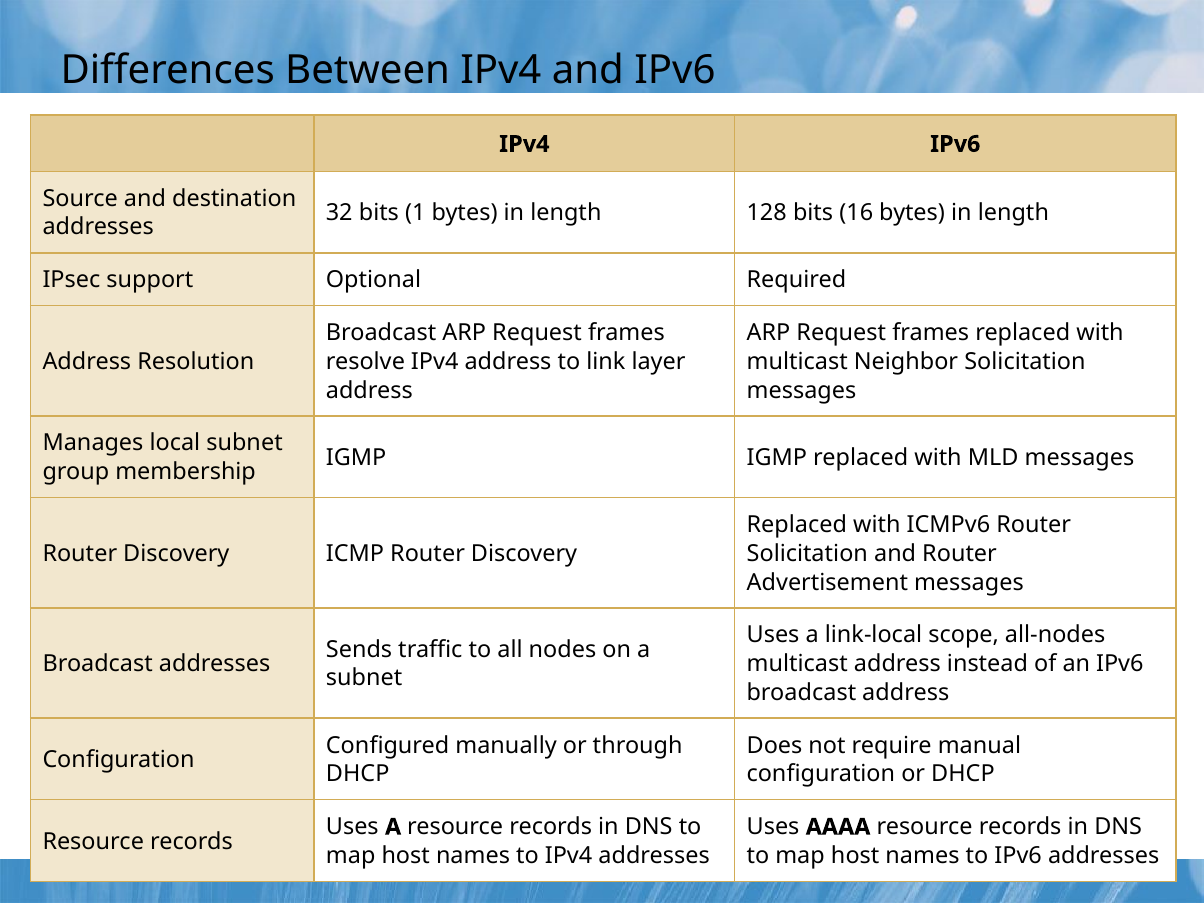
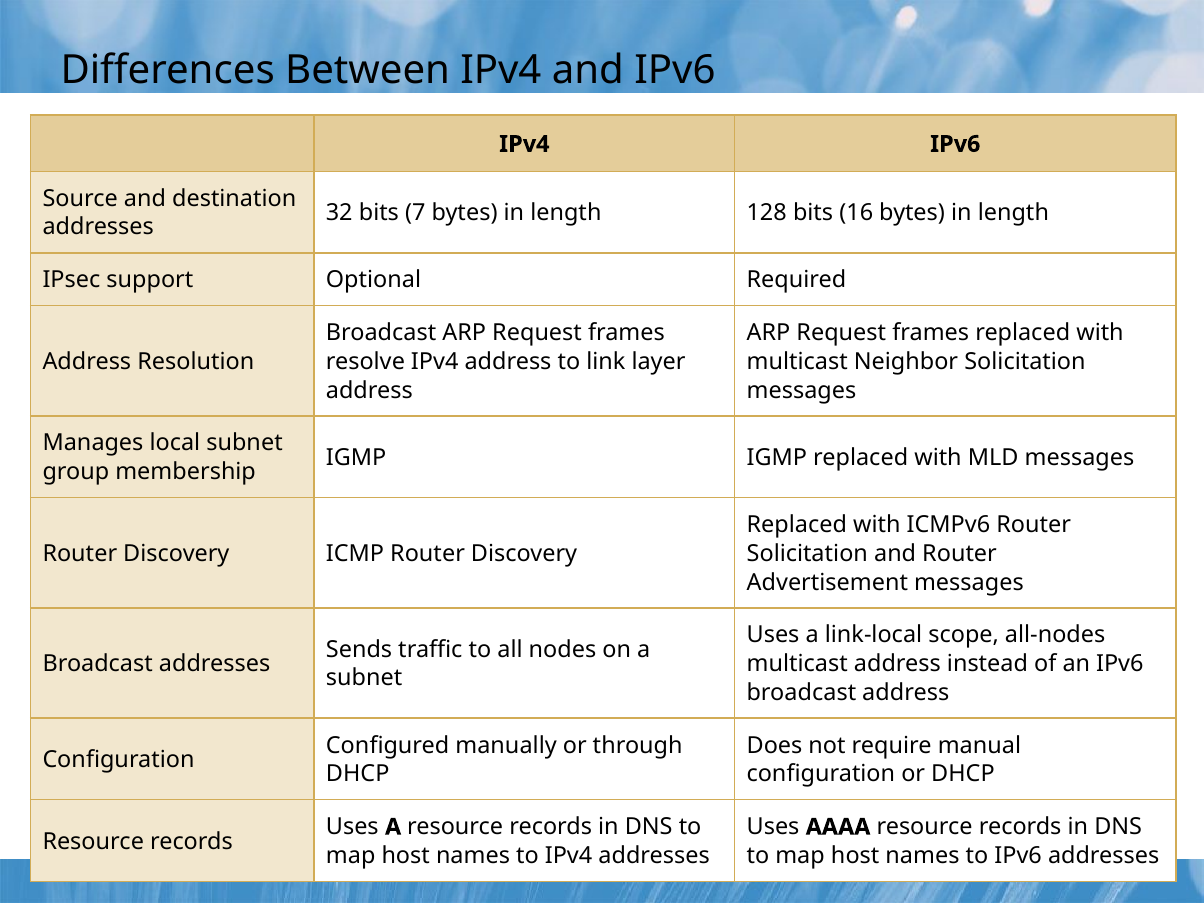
1: 1 -> 7 (415, 213)
